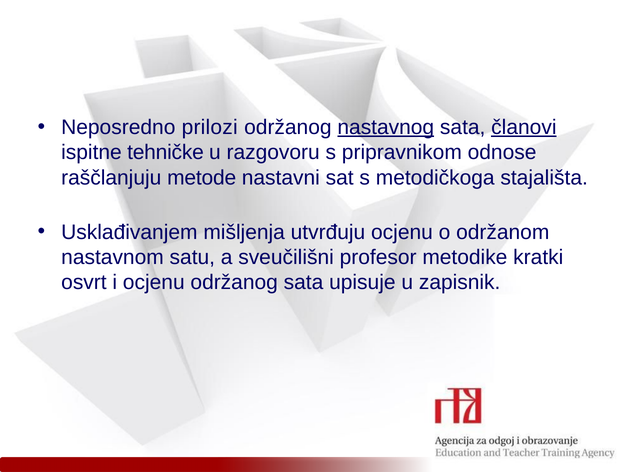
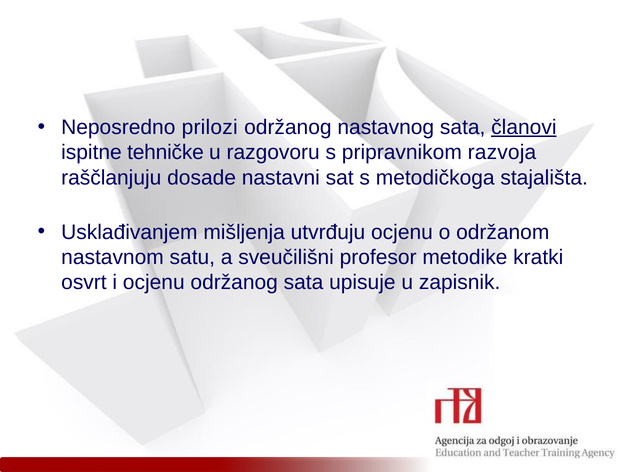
nastavnog underline: present -> none (386, 127)
odnose: odnose -> razvoja (502, 152)
metode: metode -> dosade (202, 178)
